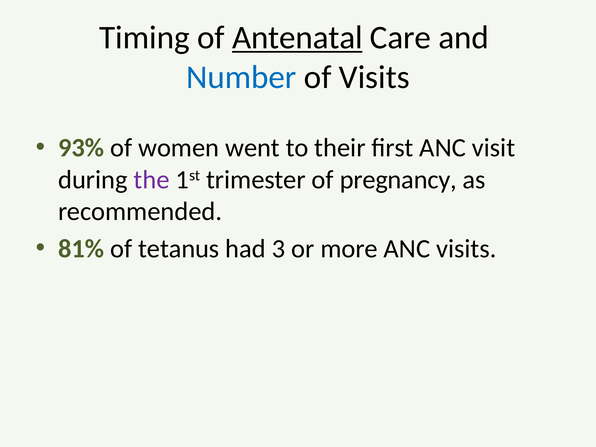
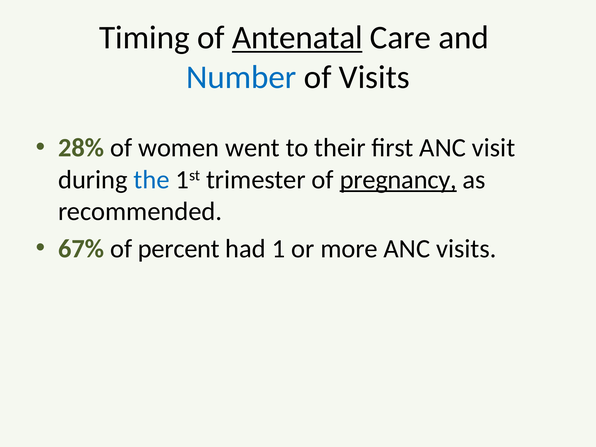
93%: 93% -> 28% (81, 148)
the colour: purple -> blue (152, 180)
pregnancy underline: none -> present (398, 180)
81%: 81% -> 67% (81, 249)
tetanus: tetanus -> percent (179, 249)
3: 3 -> 1 (278, 249)
